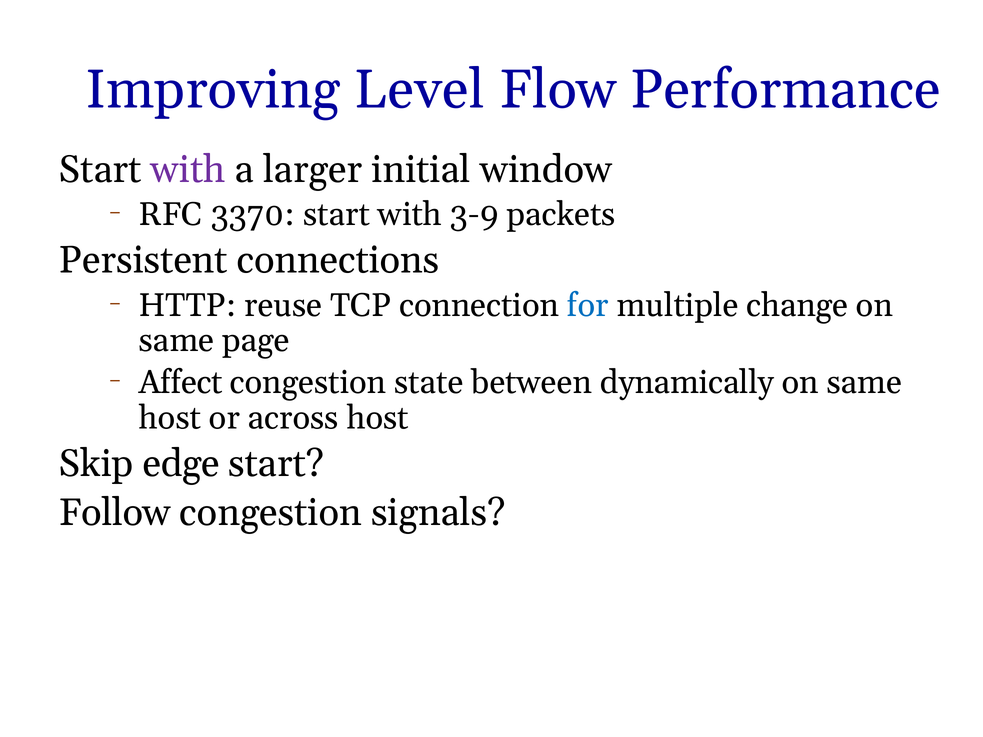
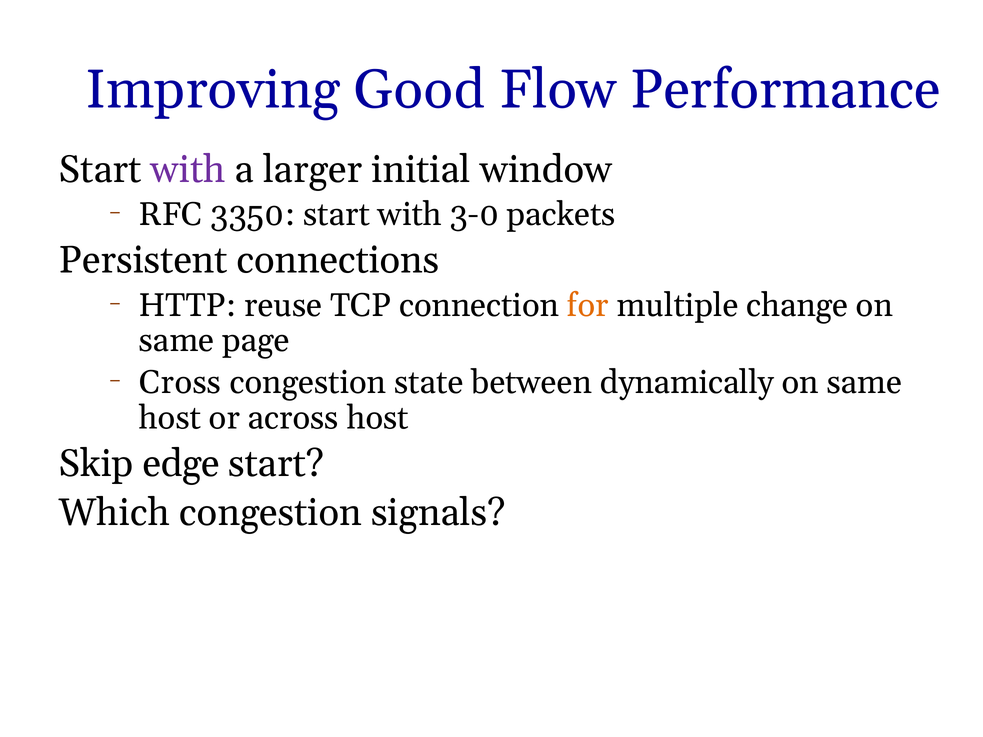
Level: Level -> Good (419, 90)
3370: 3370 -> 3350 (253, 214)
3-9: 3-9 -> 3-0 (474, 214)
for colour: blue -> orange (588, 305)
Affect: Affect -> Cross (180, 383)
Follow: Follow -> Which (115, 513)
